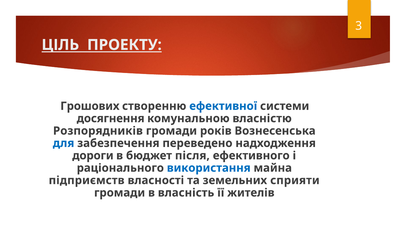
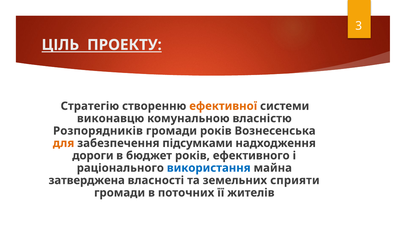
Грошових: Грошових -> Стратегію (90, 106)
ефективної colour: blue -> orange (223, 106)
досягнення: досягнення -> виконавцю (111, 118)
для colour: blue -> orange (64, 143)
переведено: переведено -> підсумками (197, 143)
бюджет після: після -> років (192, 155)
підприємств: підприємств -> затверджена (87, 180)
власність: власність -> поточних (186, 192)
